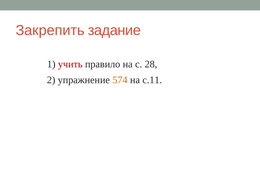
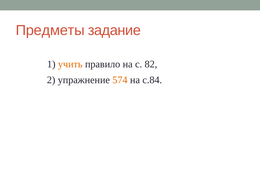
Закрепить: Закрепить -> Предметы (50, 30)
учить colour: red -> orange (70, 64)
28: 28 -> 82 (151, 64)
с.11: с.11 -> с.84 (152, 80)
